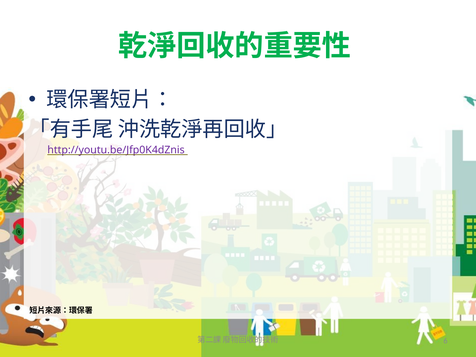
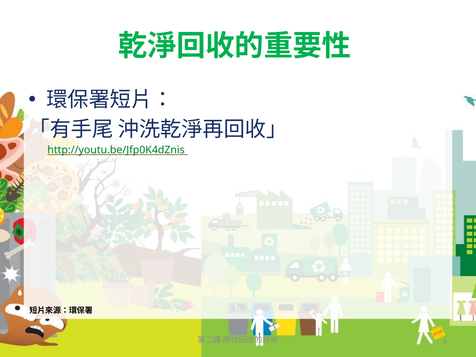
http://youtu.be/Jfp0K4dZnis colour: purple -> green (116, 150)
